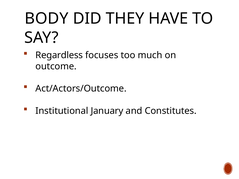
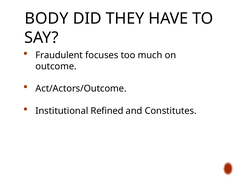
Regardless: Regardless -> Fraudulent (59, 55)
January: January -> Refined (107, 111)
